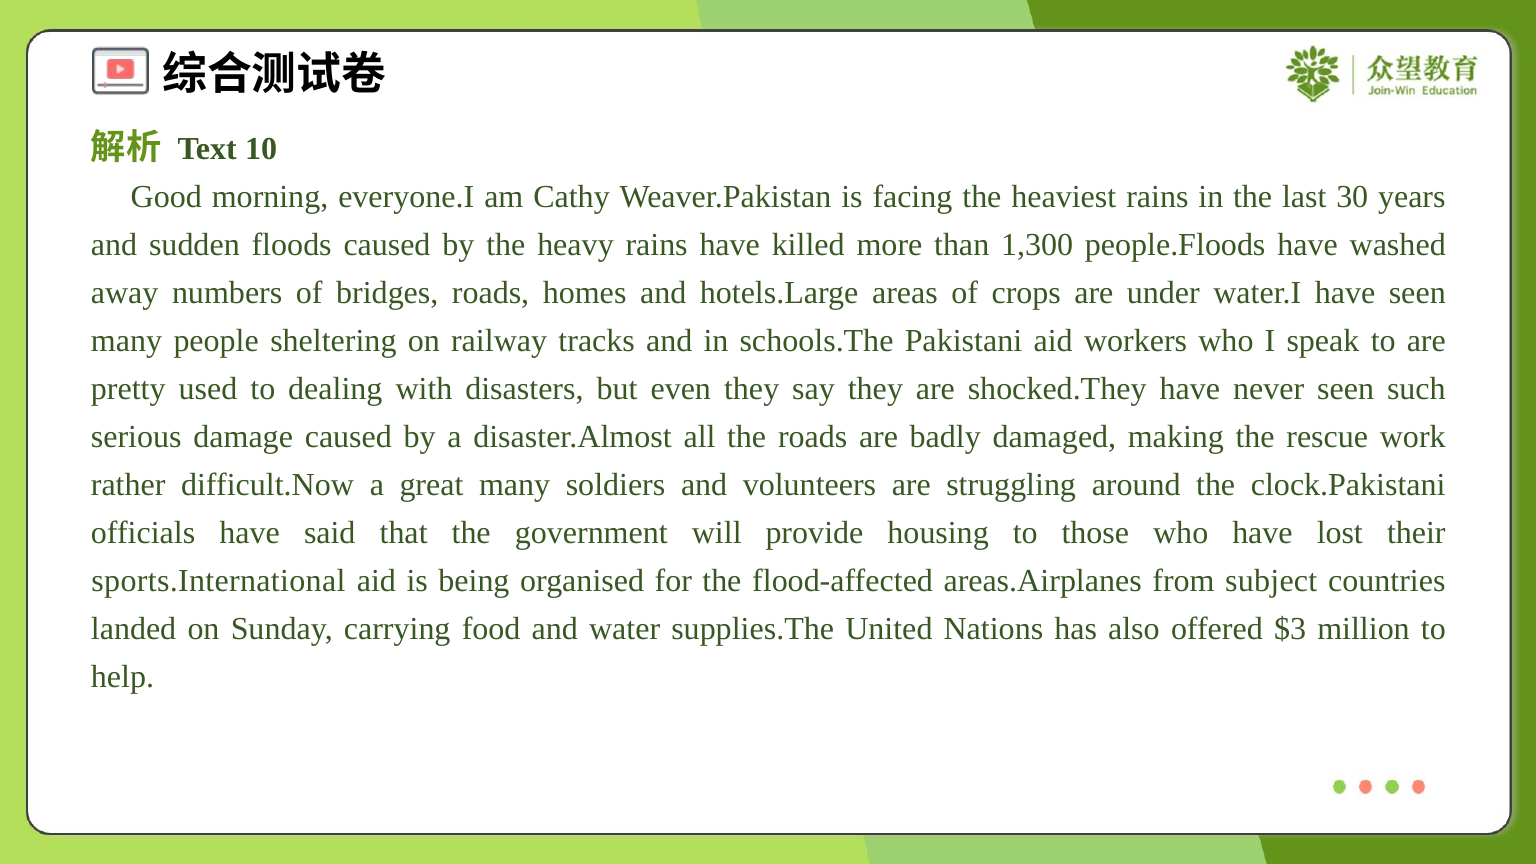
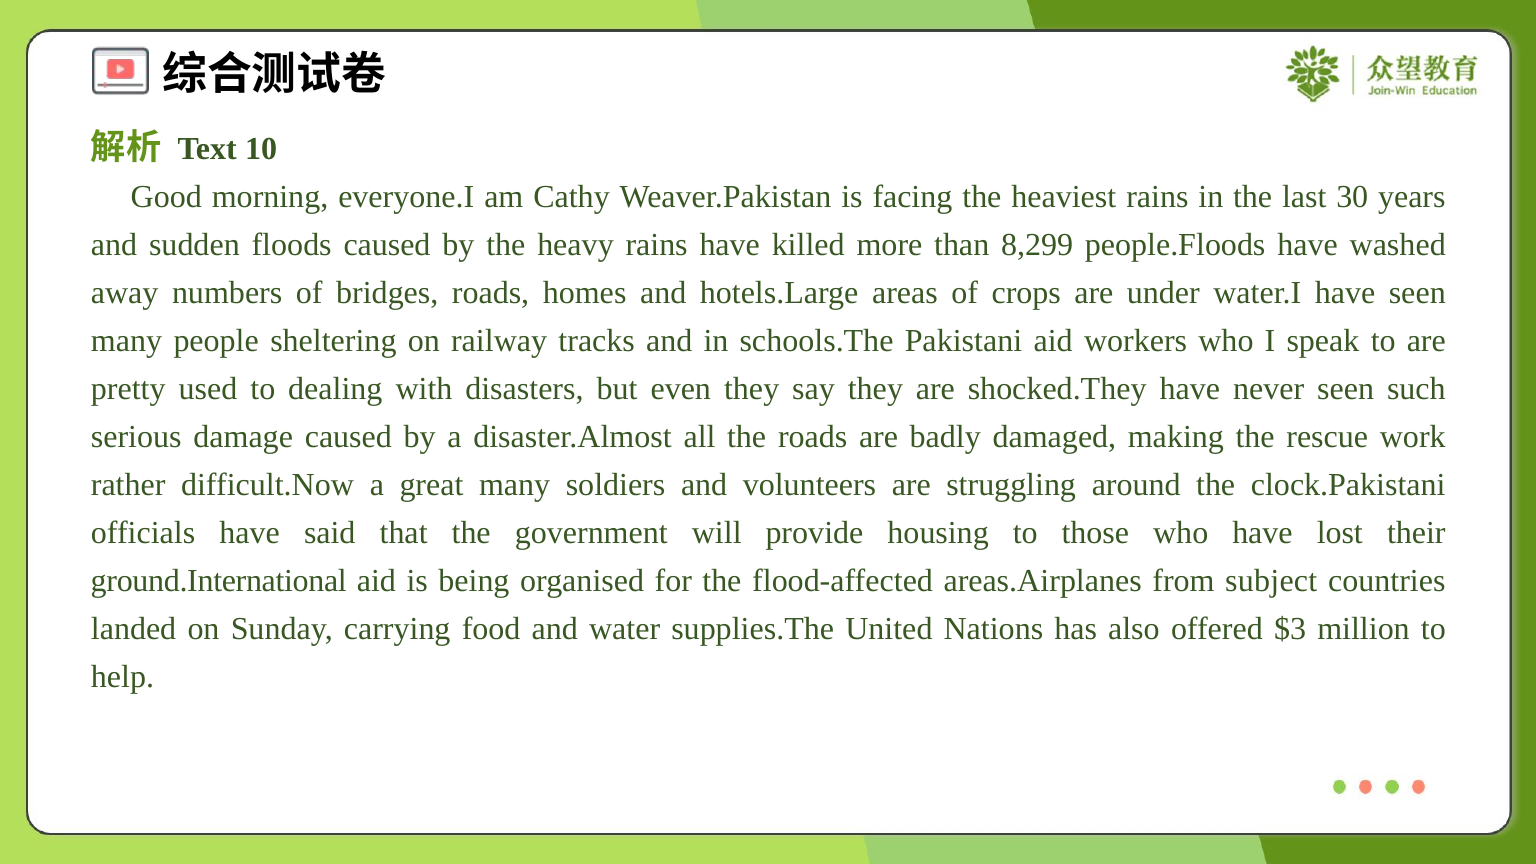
1,300: 1,300 -> 8,299 (1037, 245)
sports.International: sports.International -> ground.International (219, 581)
